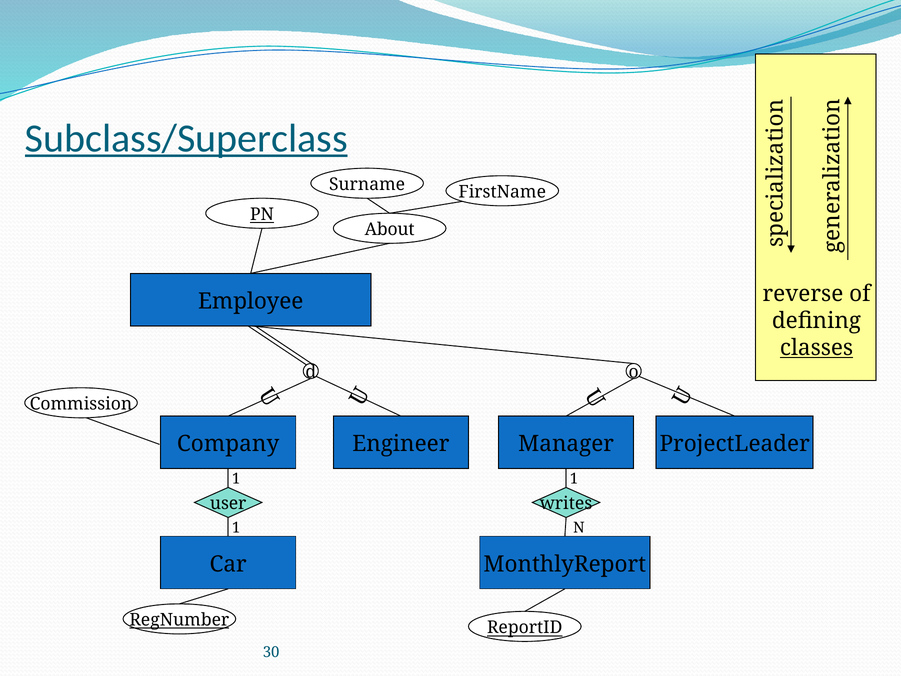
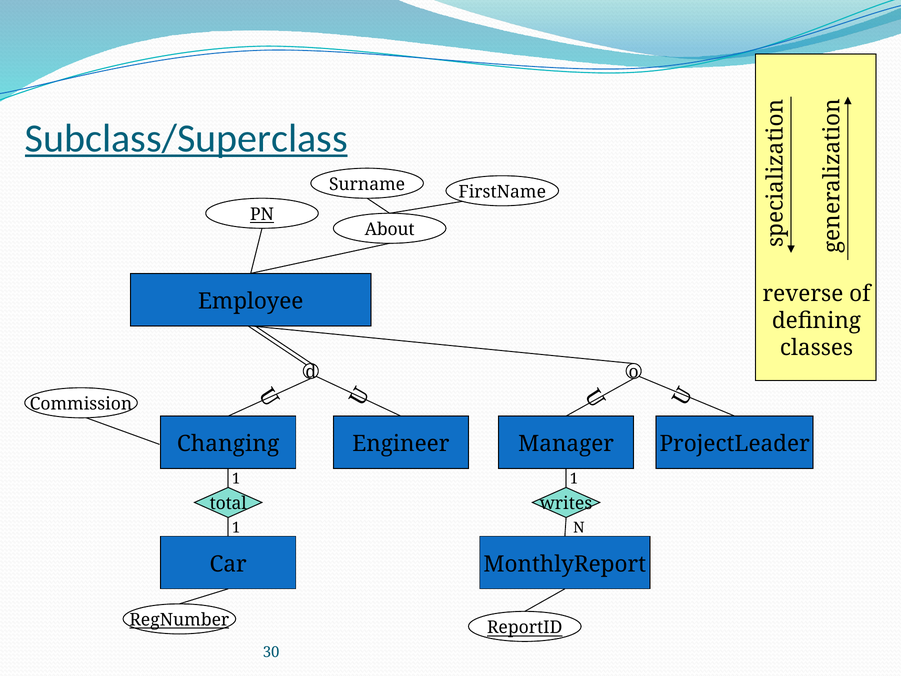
classes underline: present -> none (817, 348)
Company: Company -> Changing (228, 444)
user: user -> total (228, 503)
